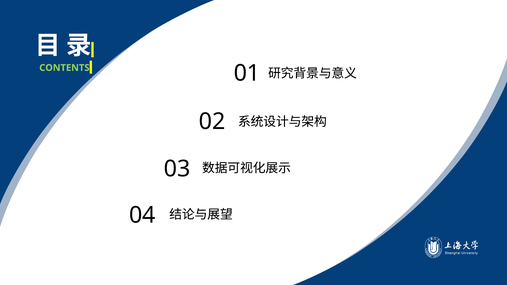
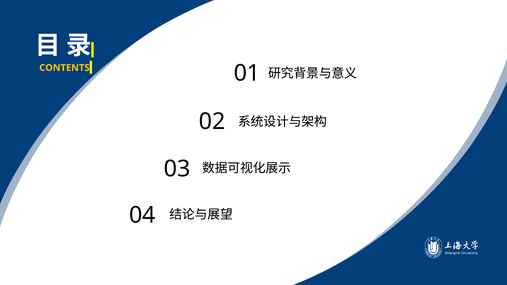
CONTENTS colour: light green -> yellow (64, 68)
